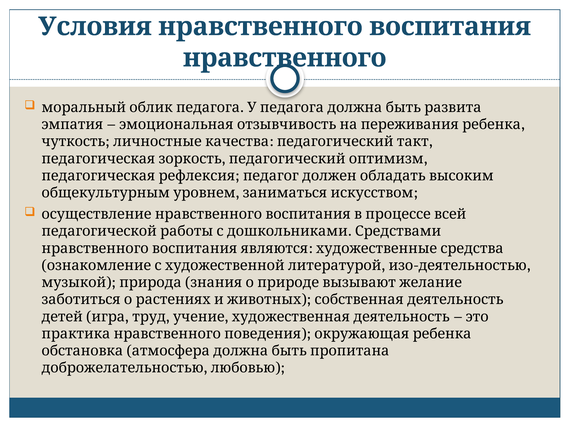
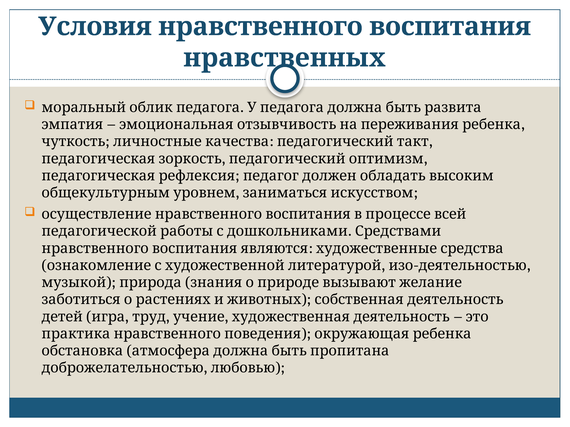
нравственного: нравственного -> нравственных (285, 58)
